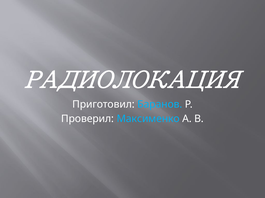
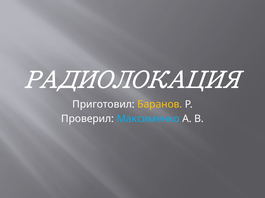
Баранов colour: light blue -> yellow (160, 105)
